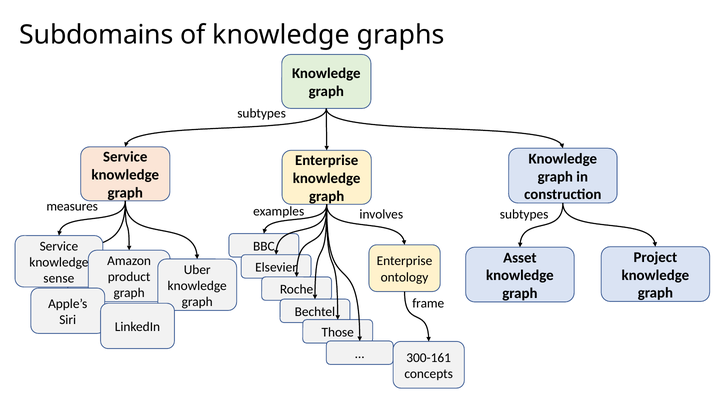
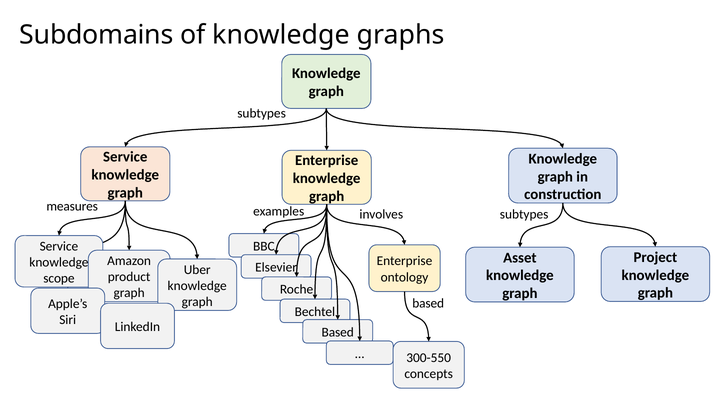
sense: sense -> scope (59, 278)
frame: frame -> based (428, 303)
Those: Those -> Based (338, 332)
300-161: 300-161 -> 300-550 (429, 358)
